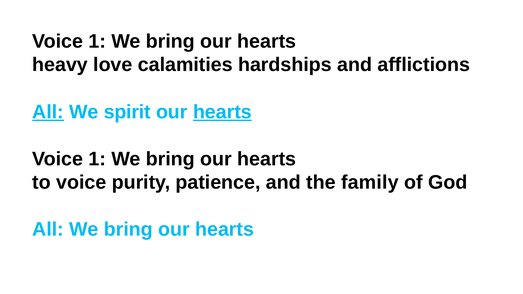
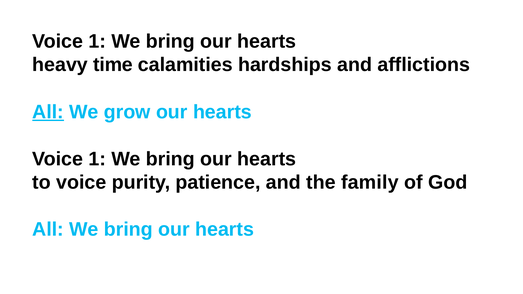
love: love -> time (113, 65)
spirit: spirit -> grow (127, 112)
hearts underline: present -> none (222, 112)
